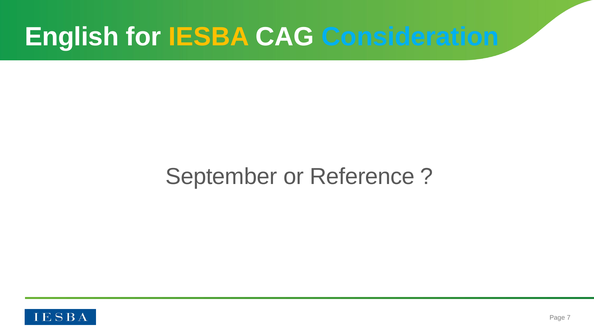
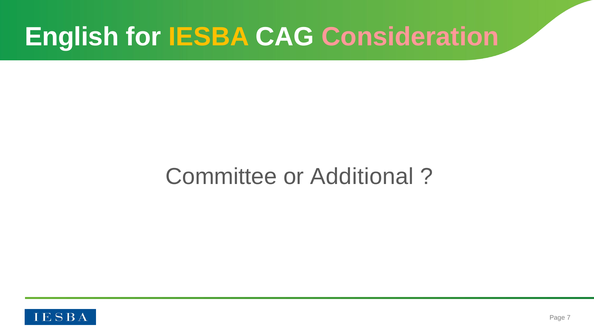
Consideration colour: light blue -> pink (410, 37)
September: September -> Committee (221, 177)
Reference: Reference -> Additional (362, 177)
